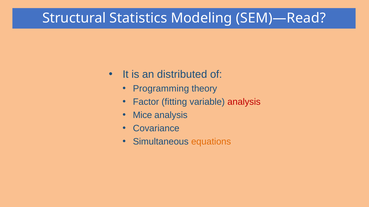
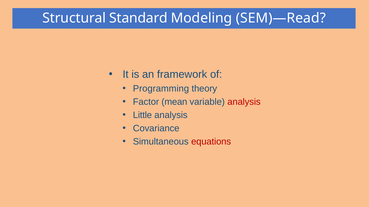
Statistics: Statistics -> Standard (138, 18)
distributed: distributed -> framework (182, 75)
fitting: fitting -> mean (174, 102)
Mice: Mice -> Little (142, 115)
equations colour: orange -> red (211, 142)
